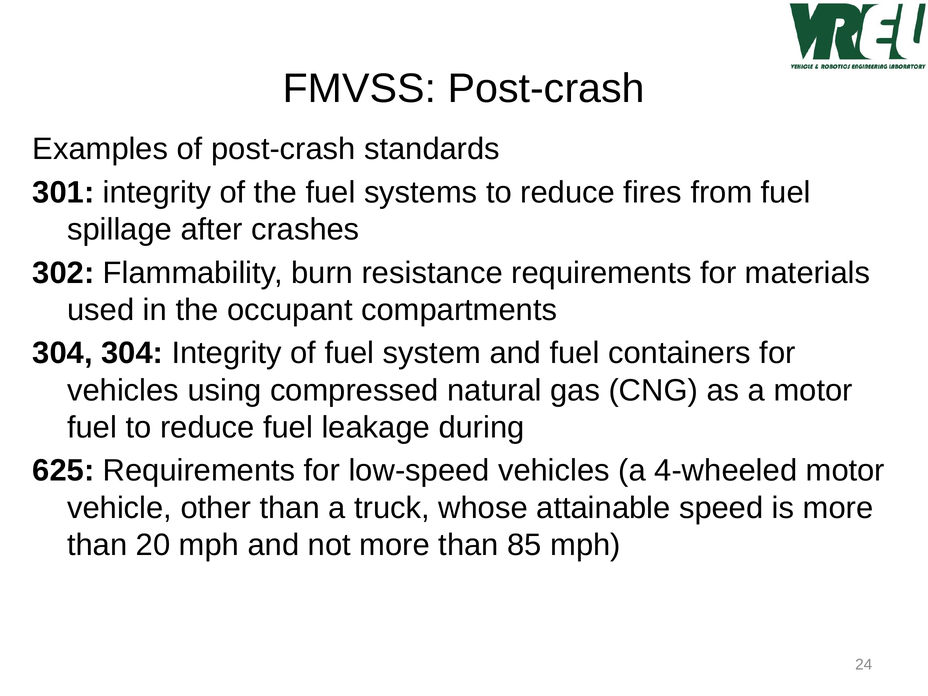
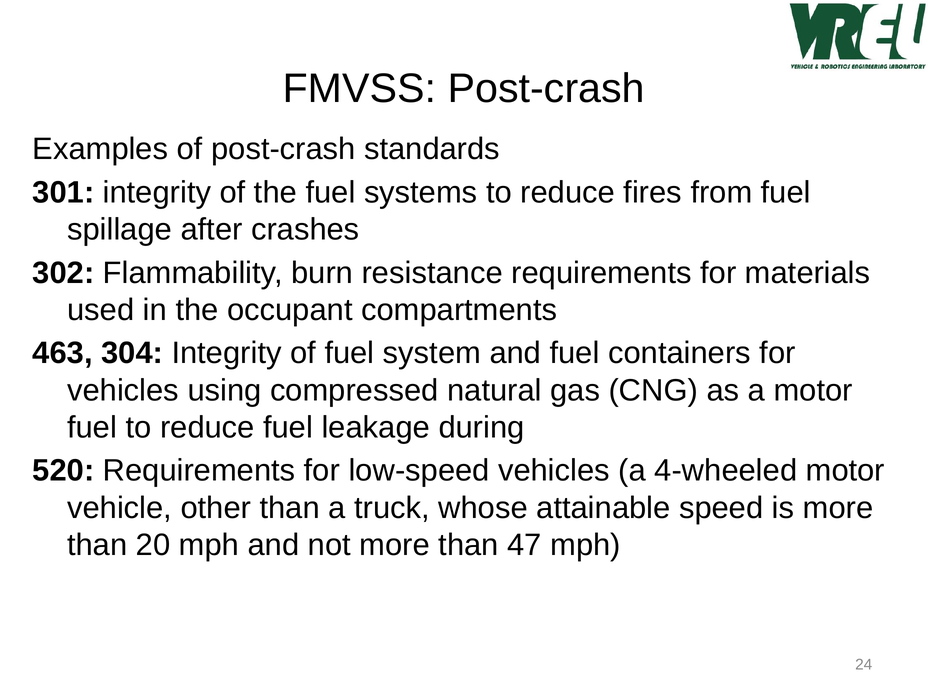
304: 304 -> 463 (63, 353)
625: 625 -> 520 (63, 471)
85: 85 -> 47 (524, 545)
